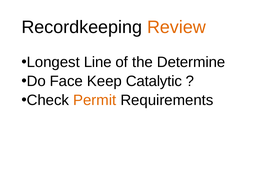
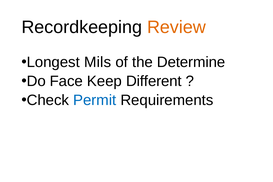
Line: Line -> Mils (98, 62)
Catalytic: Catalytic -> Different (154, 81)
Permit colour: orange -> blue (95, 100)
